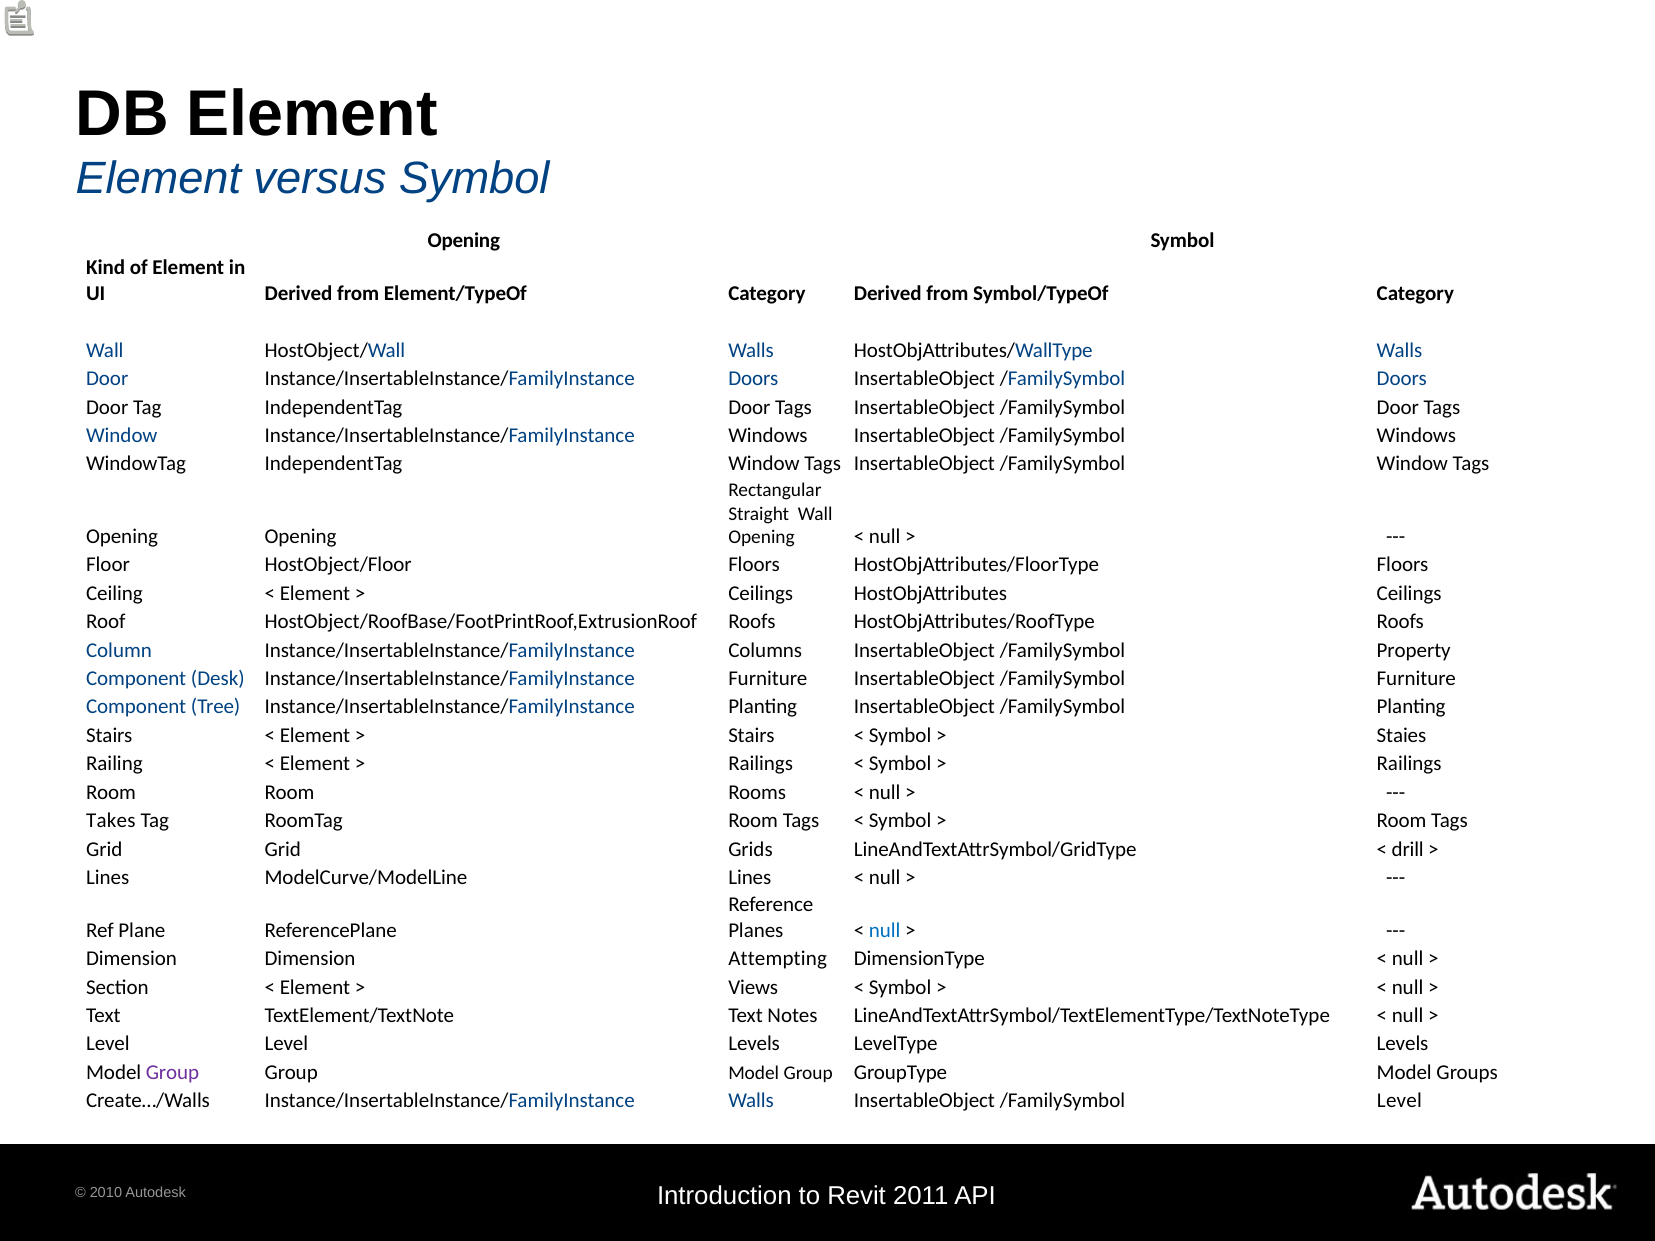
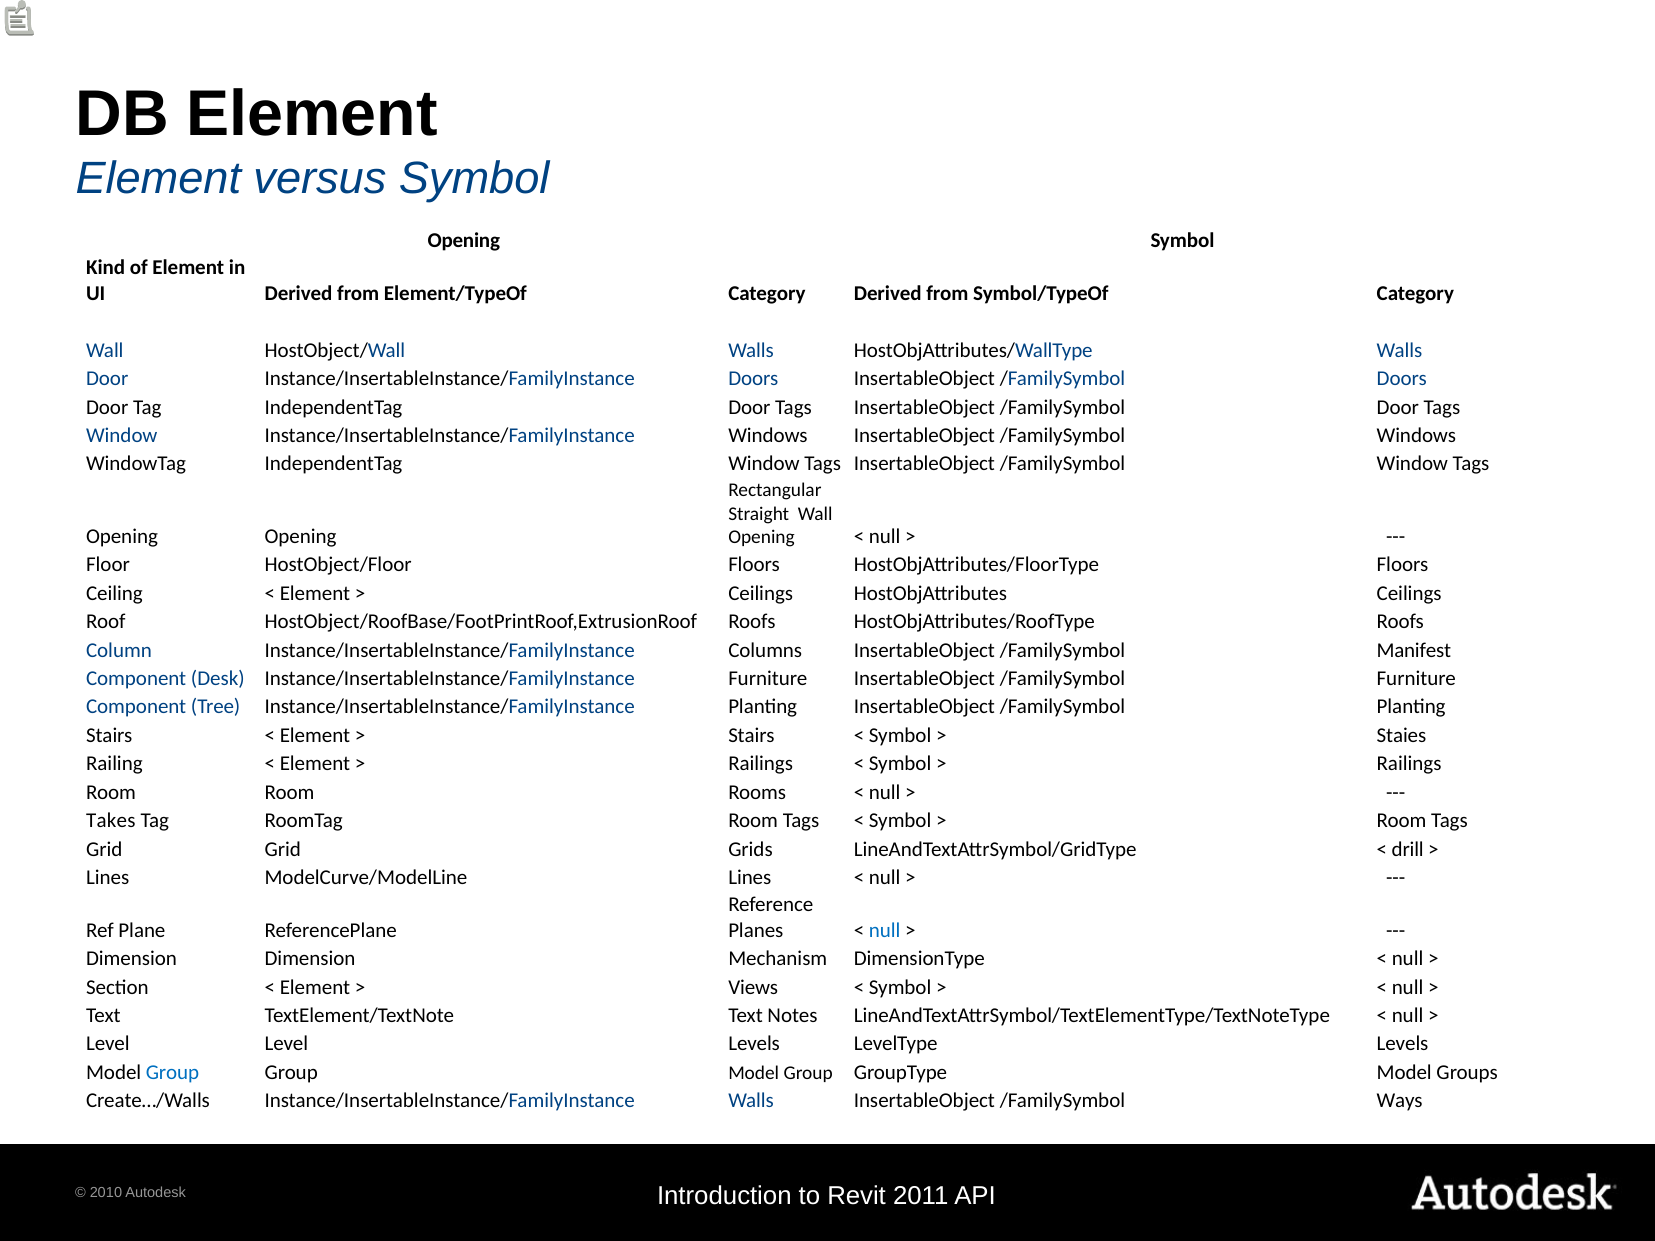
Property: Property -> Manifest (1414, 650)
Attempting: Attempting -> Mechanism (778, 959)
Group colour: purple -> blue (173, 1072)
/FamilySymbol Level: Level -> Ways (1400, 1101)
